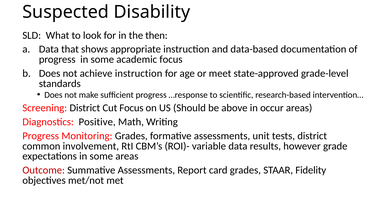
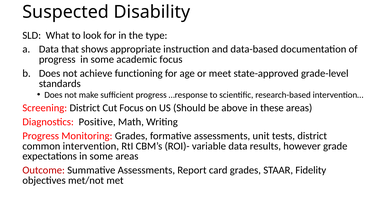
then: then -> type (156, 35)
achieve instruction: instruction -> functioning (139, 74)
occur: occur -> these (272, 108)
involvement: involvement -> intervention (91, 146)
